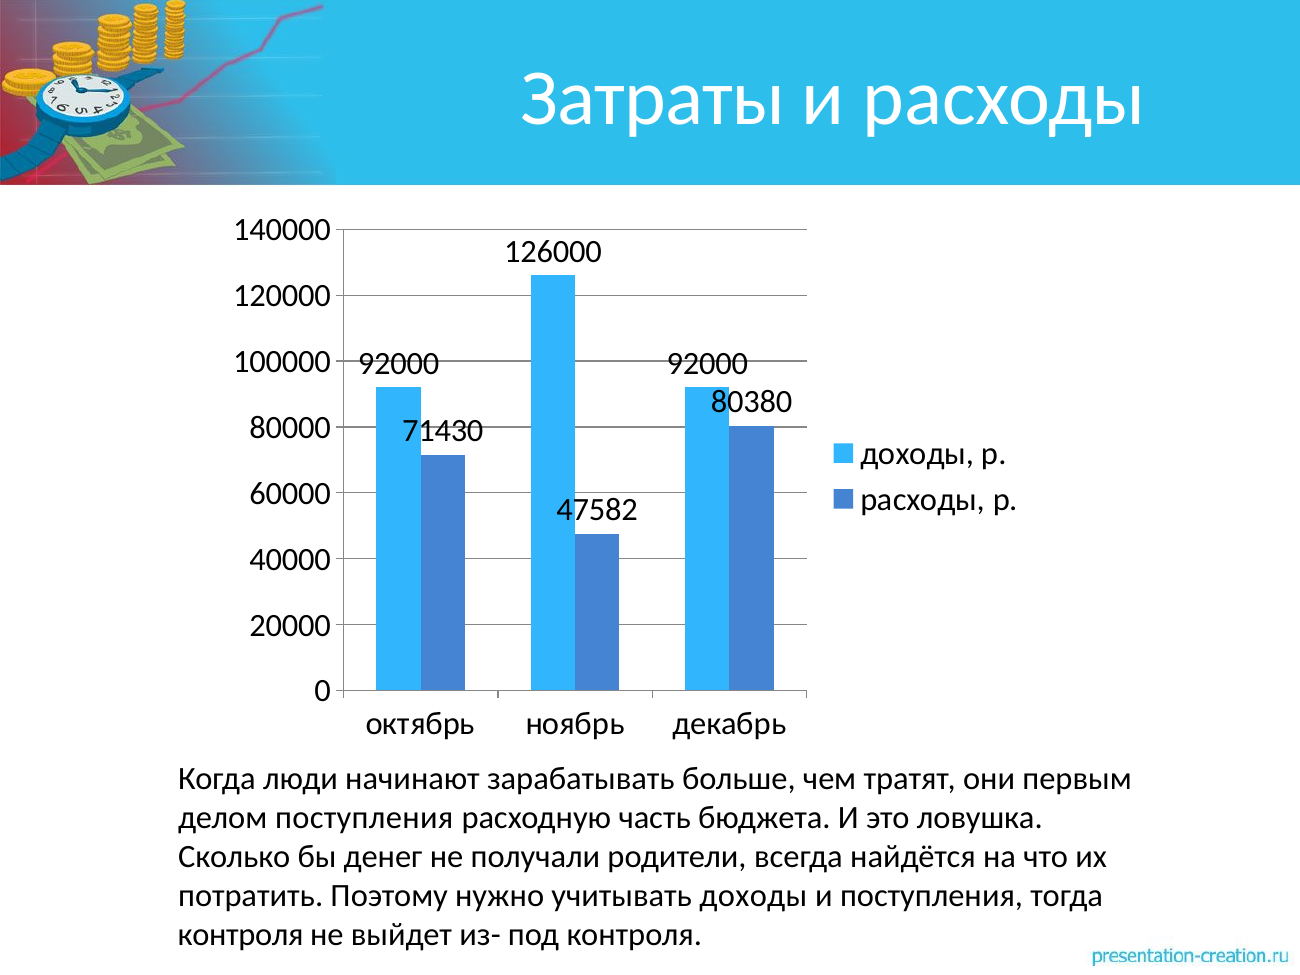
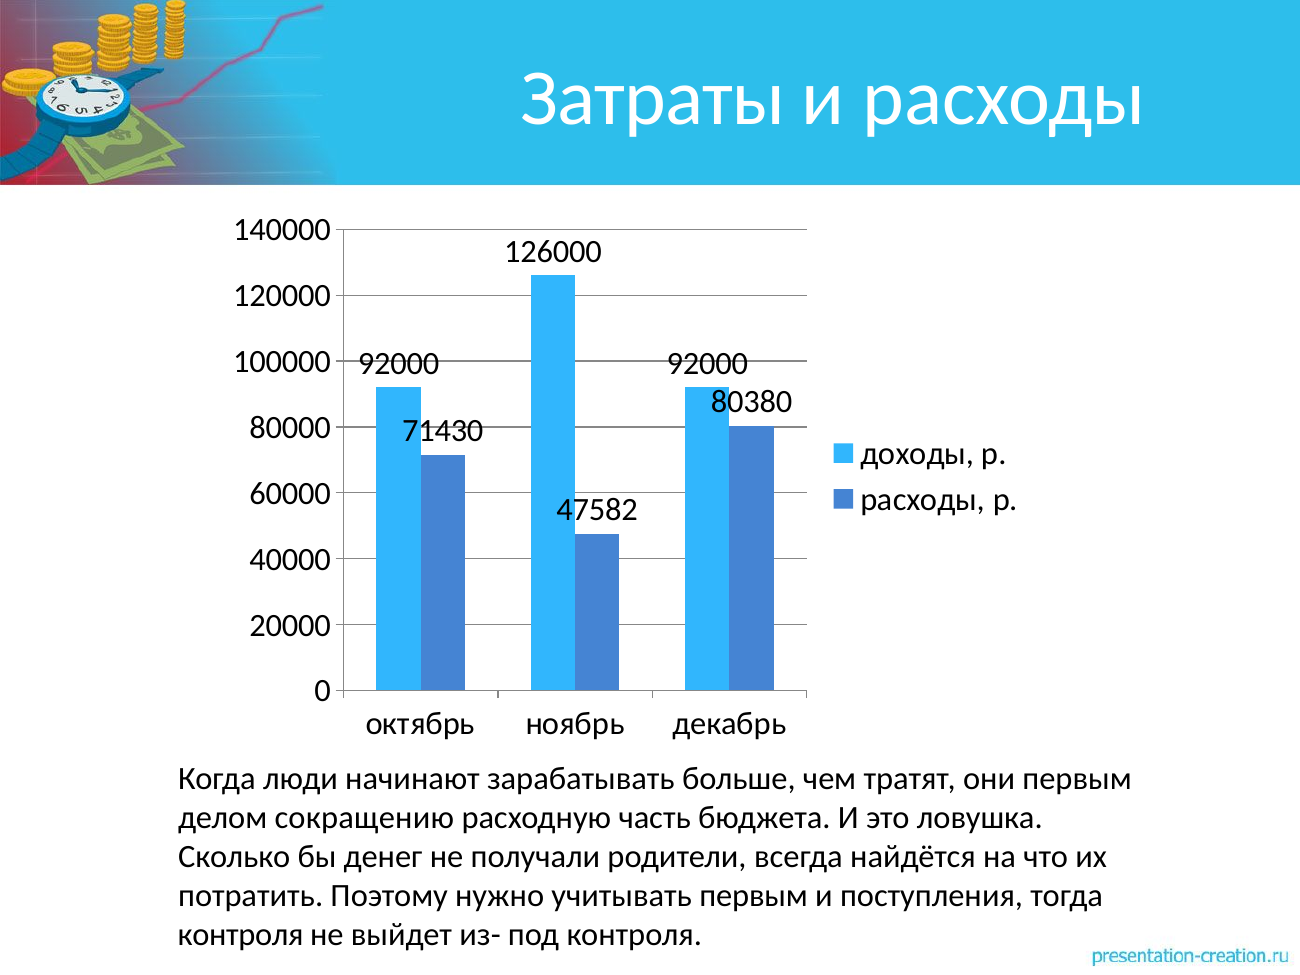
делом поступления: поступления -> сокращению (364, 817)
учитывать доходы: доходы -> первым (754, 895)
